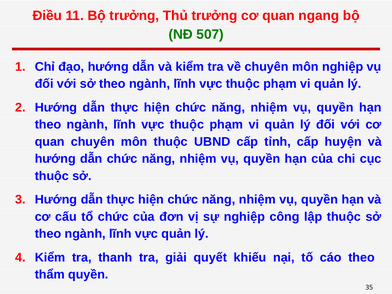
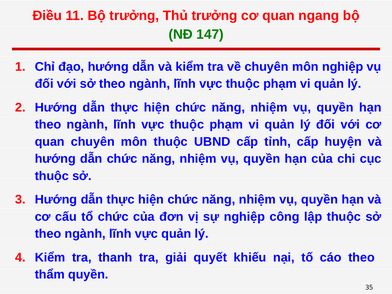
507: 507 -> 147 (210, 34)
